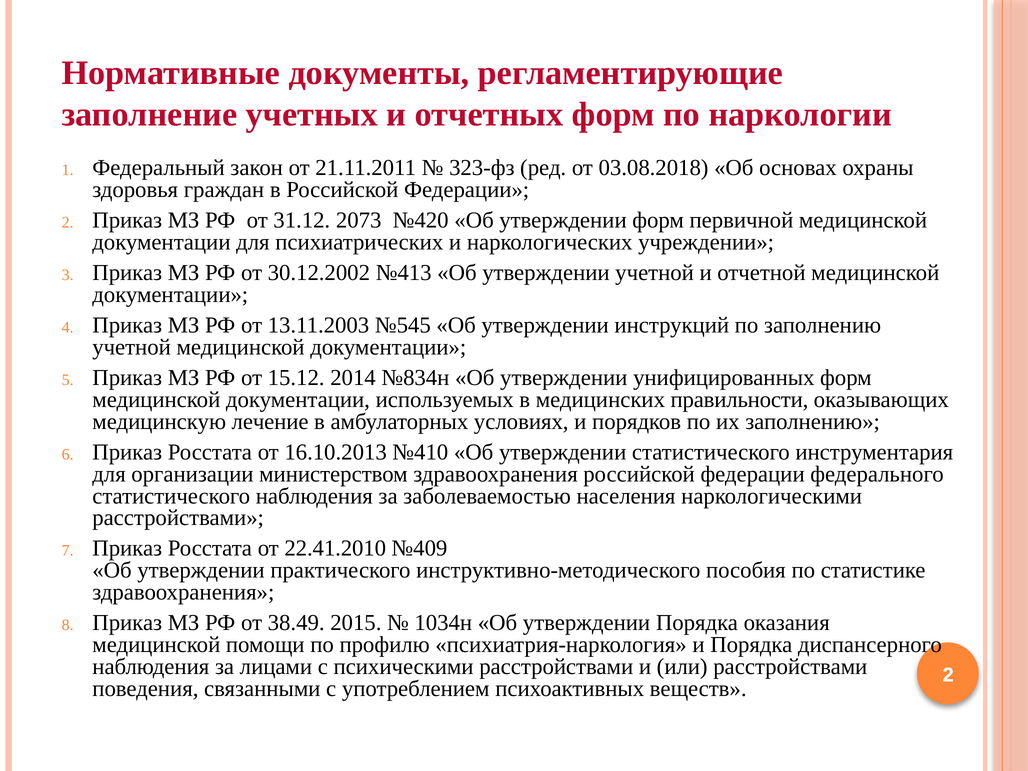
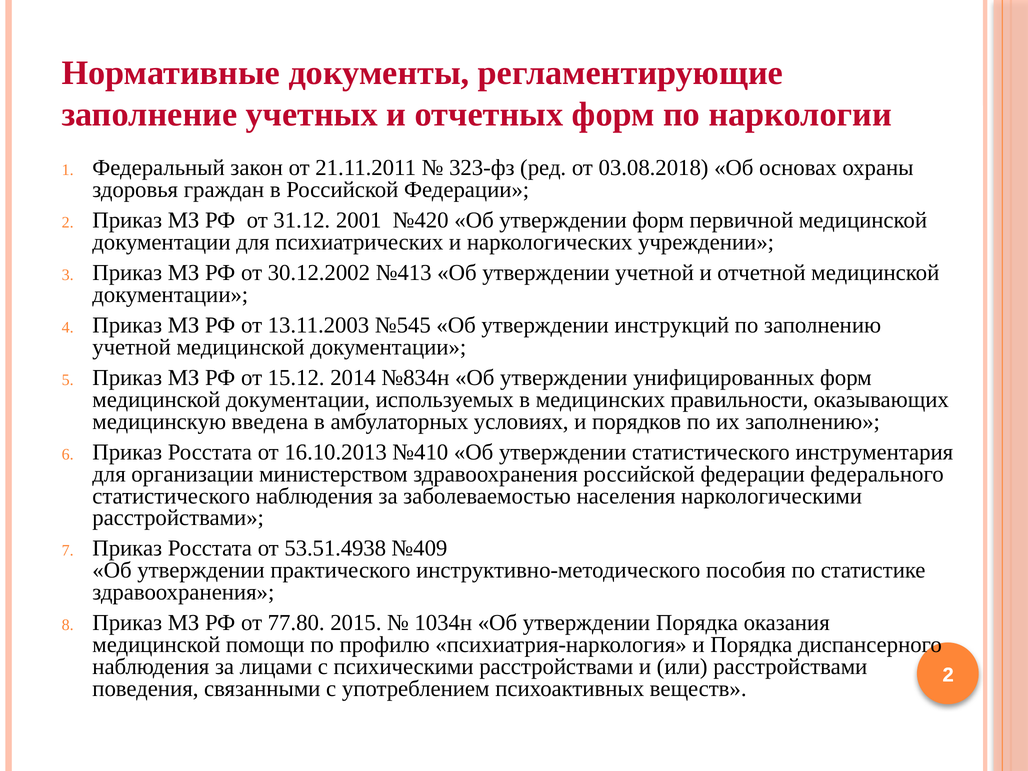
2073: 2073 -> 2001 (359, 220)
лечение: лечение -> введена (270, 422)
22.41.2010: 22.41.2010 -> 53.51.4938 (335, 548)
38.49: 38.49 -> 77.80 (296, 623)
